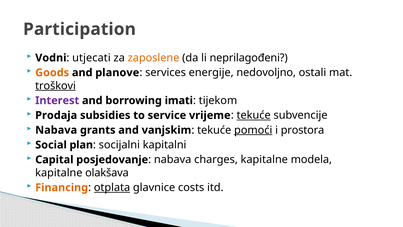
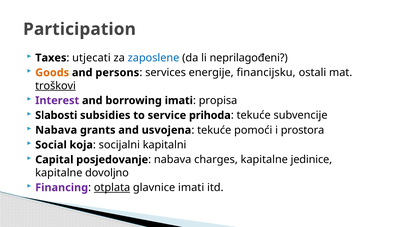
Vodni: Vodni -> Taxes (51, 58)
zaposlene colour: orange -> blue (154, 58)
planove: planove -> persons (117, 73)
nedovoljno: nedovoljno -> financijsku (266, 73)
tijekom: tijekom -> propisa (218, 100)
Prodaja: Prodaja -> Slabosti (56, 115)
vrijeme: vrijeme -> prihoda (210, 115)
tekuće underline: present -> none (254, 115)
vanjskim: vanjskim -> usvojena (166, 130)
pomoći underline: present -> none (253, 130)
plan: plan -> koja (81, 145)
modela: modela -> jedinice (311, 159)
olakšava: olakšava -> dovoljno (107, 173)
Financing colour: orange -> purple (62, 187)
glavnice costs: costs -> imati (191, 187)
